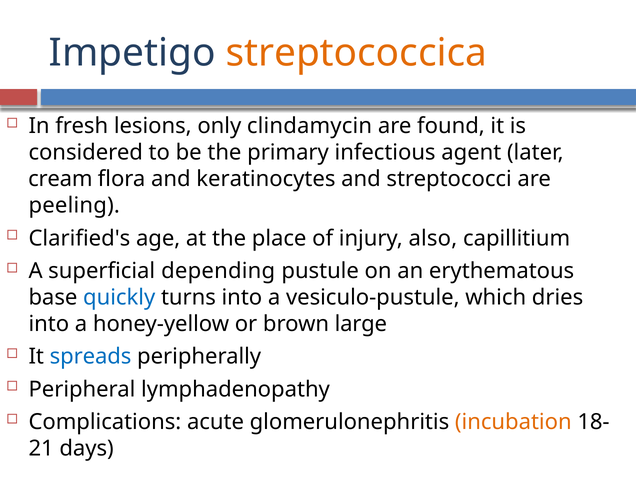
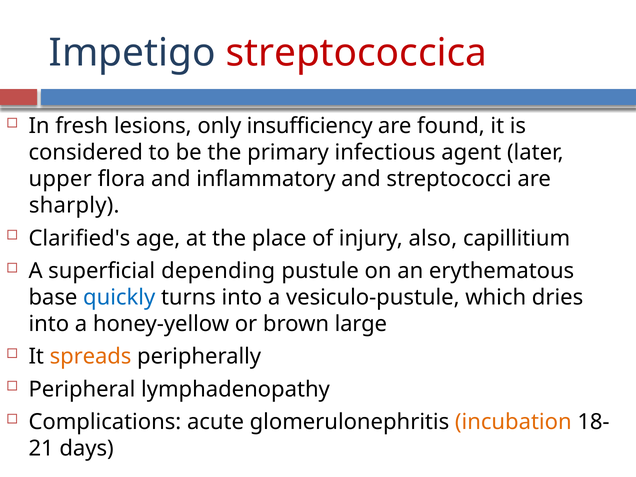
streptococcica colour: orange -> red (356, 53)
clindamycin: clindamycin -> insufficiency (310, 126)
cream: cream -> upper (60, 179)
keratinocytes: keratinocytes -> inflammatory (266, 179)
peeling: peeling -> sharply (74, 206)
spreads colour: blue -> orange (91, 357)
